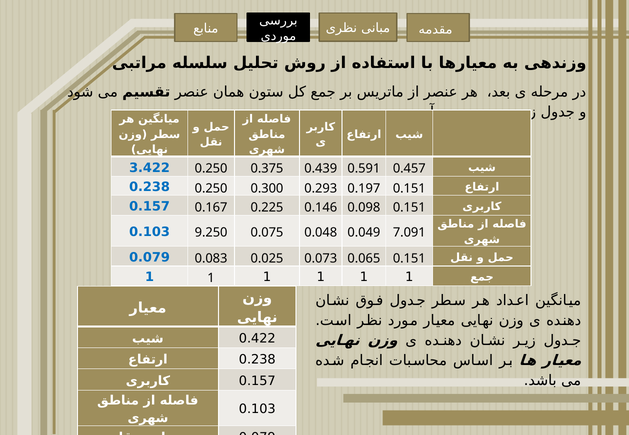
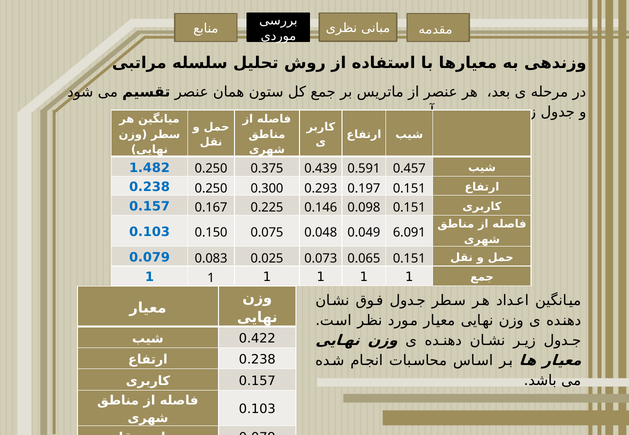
3.422: 3.422 -> 1.482 (150, 168)
9.250: 9.250 -> 0.150 (211, 233)
7.091: 7.091 -> 6.091 (409, 233)
